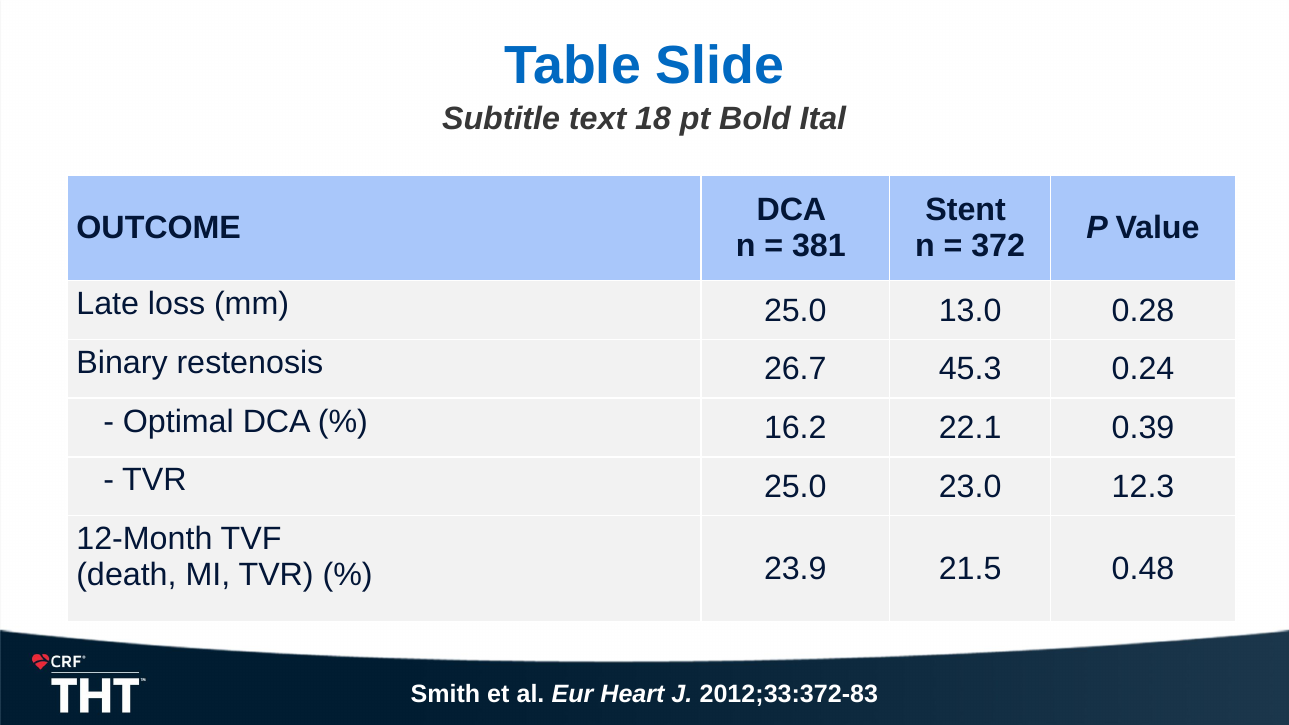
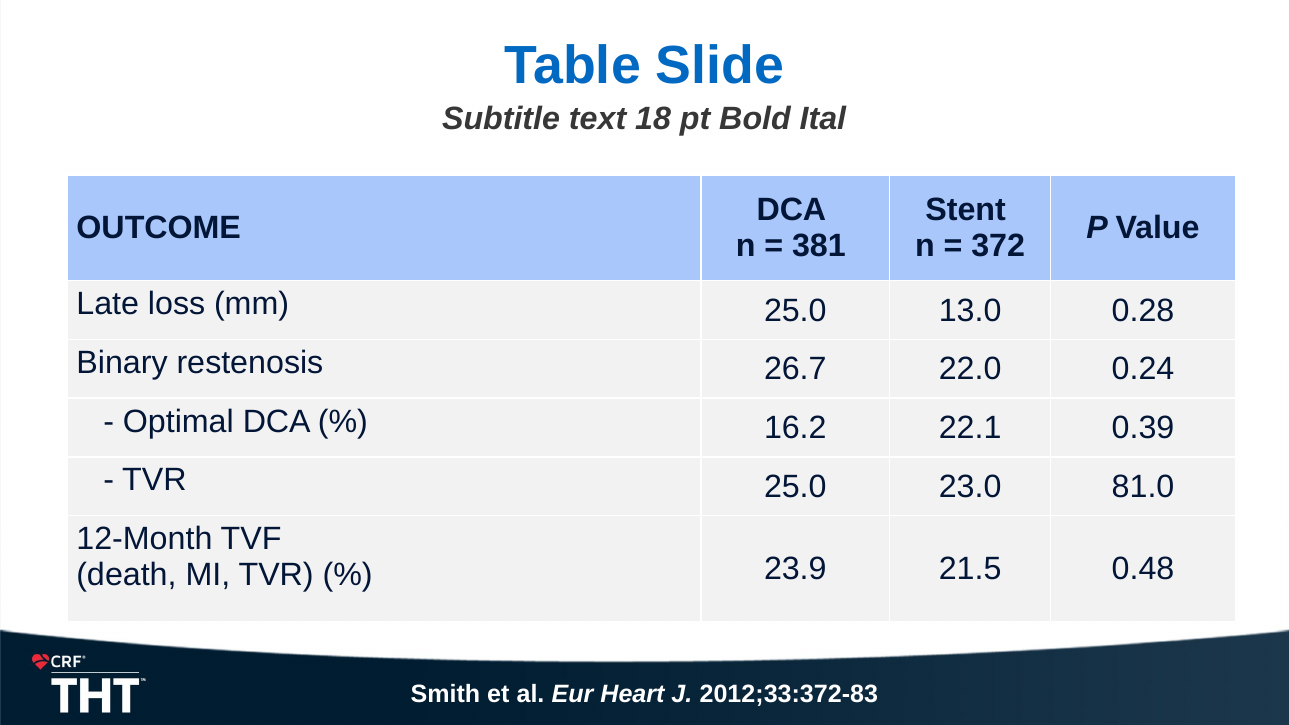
45.3: 45.3 -> 22.0 (970, 369)
12.3: 12.3 -> 81.0 (1143, 487)
